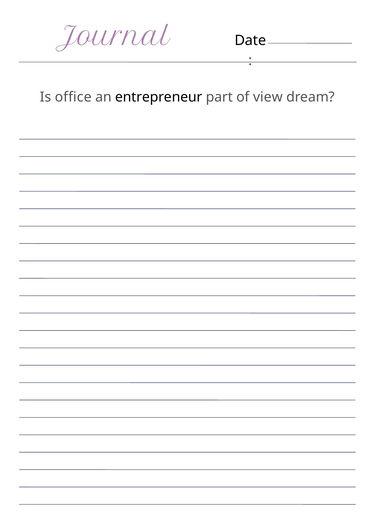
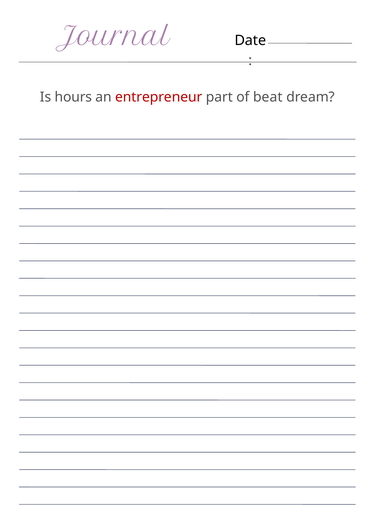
office: office -> hours (73, 97)
entrepreneur colour: black -> red (159, 97)
view: view -> beat (268, 97)
